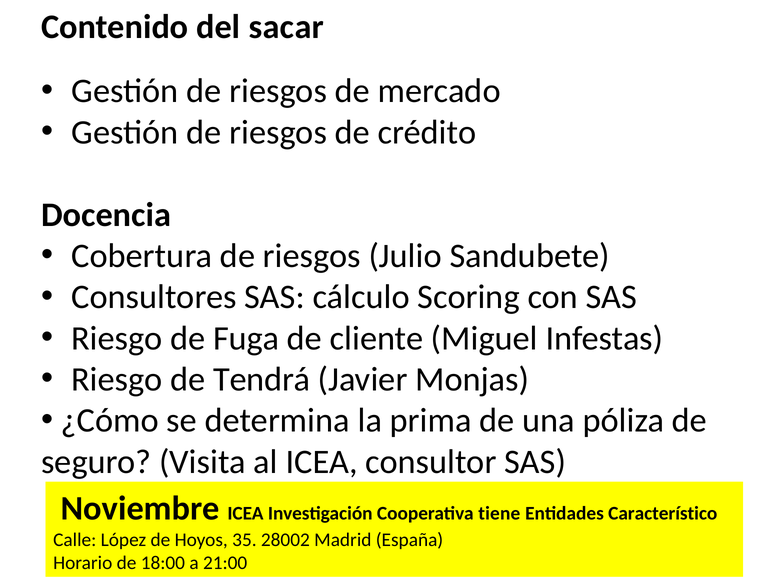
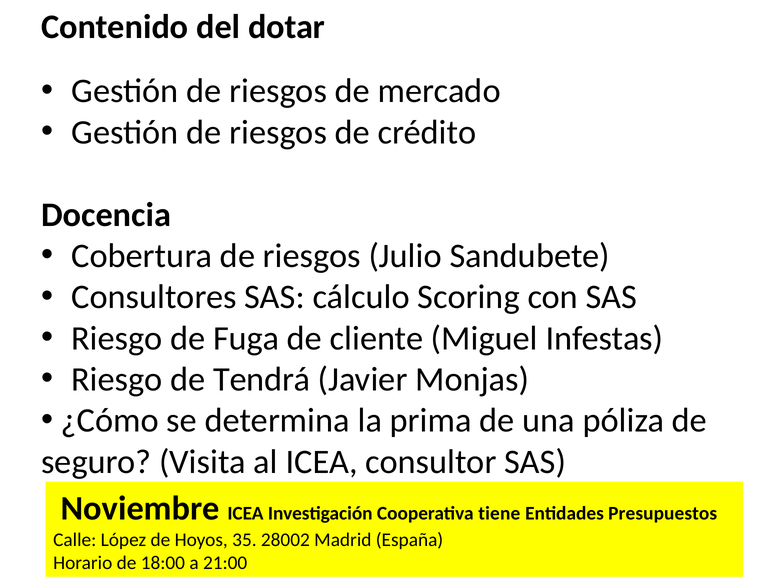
sacar: sacar -> dotar (287, 27)
Característico: Característico -> Presupuestos (663, 514)
